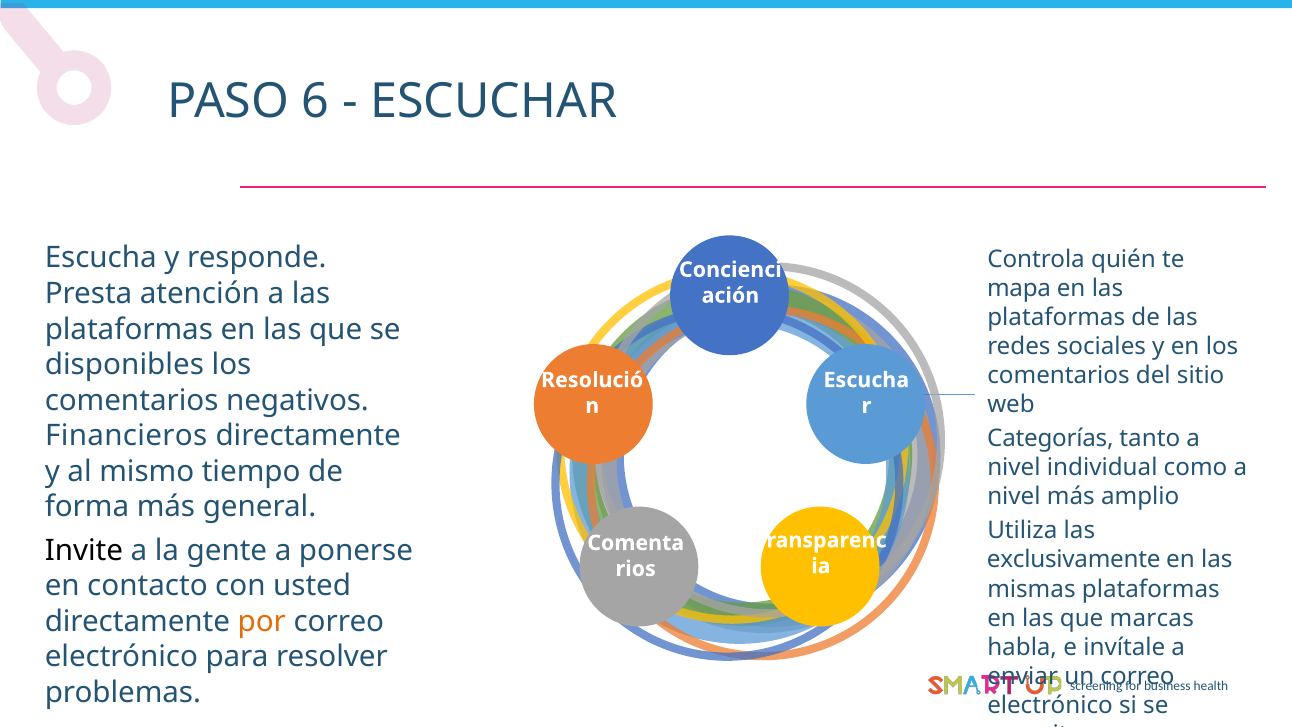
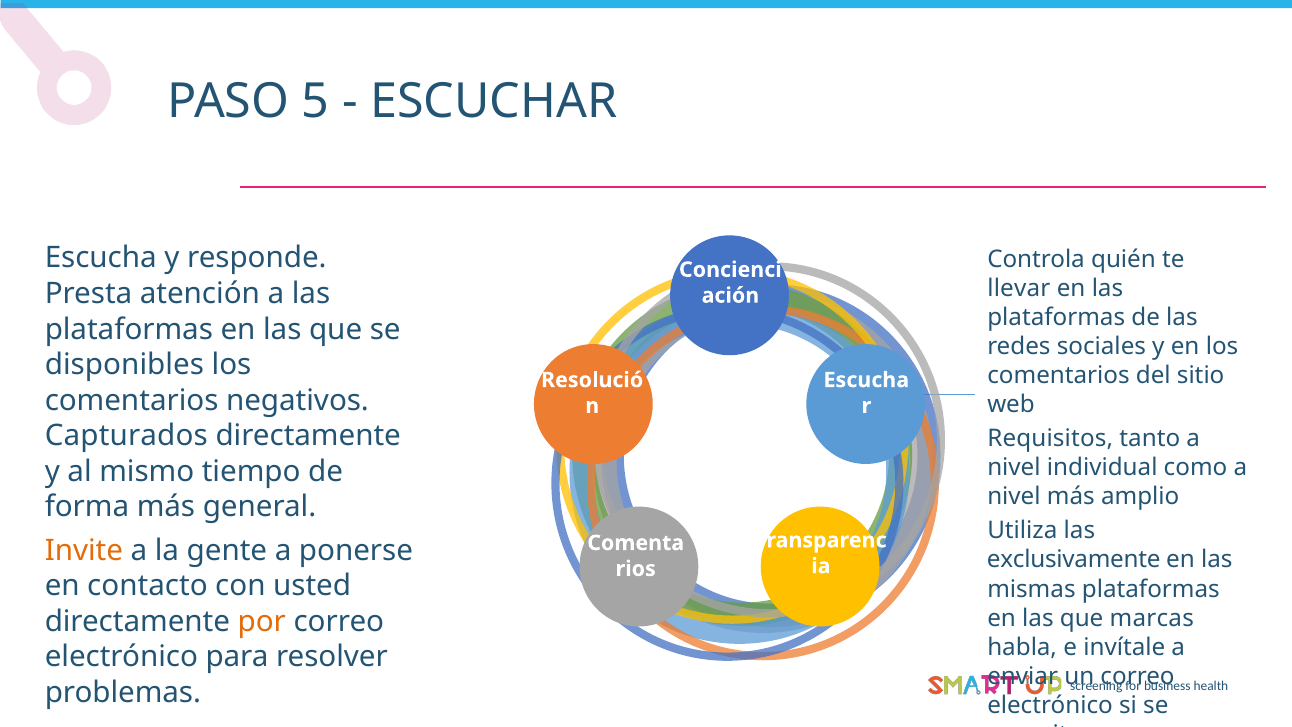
6: 6 -> 5 (316, 102)
mapa: mapa -> llevar (1019, 288)
Financieros: Financieros -> Capturados (126, 436)
Categorías: Categorías -> Requisitos (1050, 439)
Invite colour: black -> orange (84, 550)
